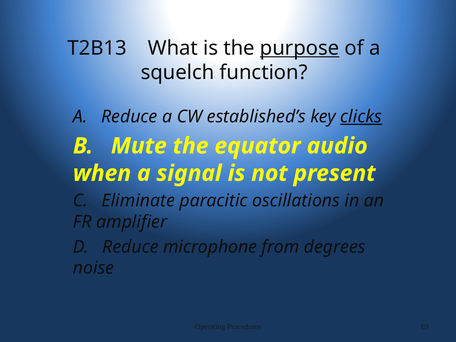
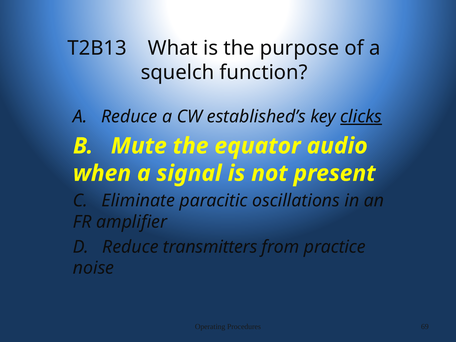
purpose underline: present -> none (300, 48)
microphone: microphone -> transmitters (210, 247)
degrees: degrees -> practice (335, 247)
